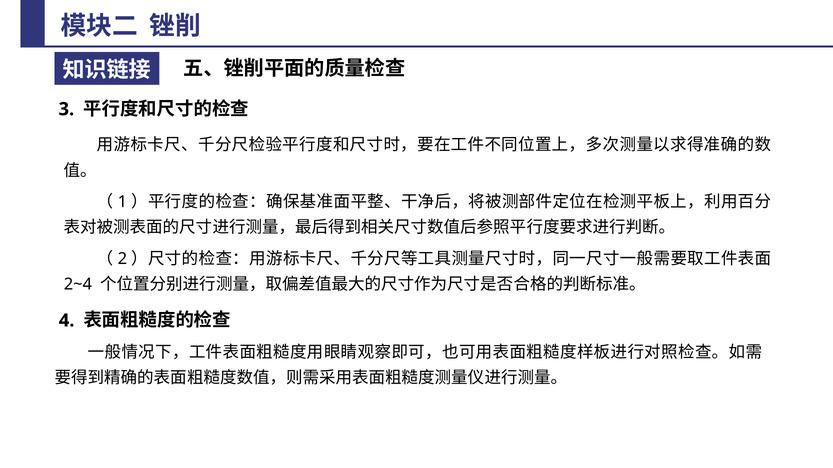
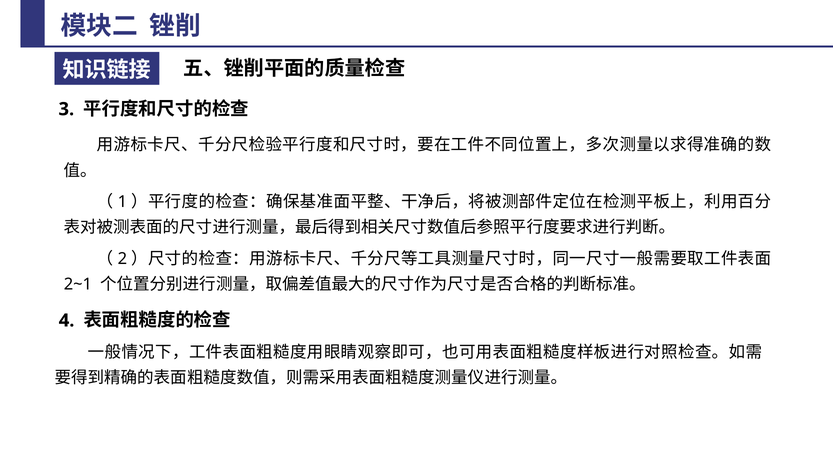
2~4: 2~4 -> 2~1 (78, 285)
